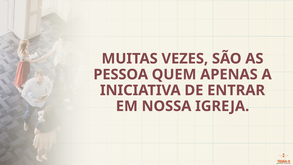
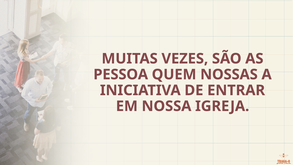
APENAS: APENAS -> NOSSAS (229, 74)
